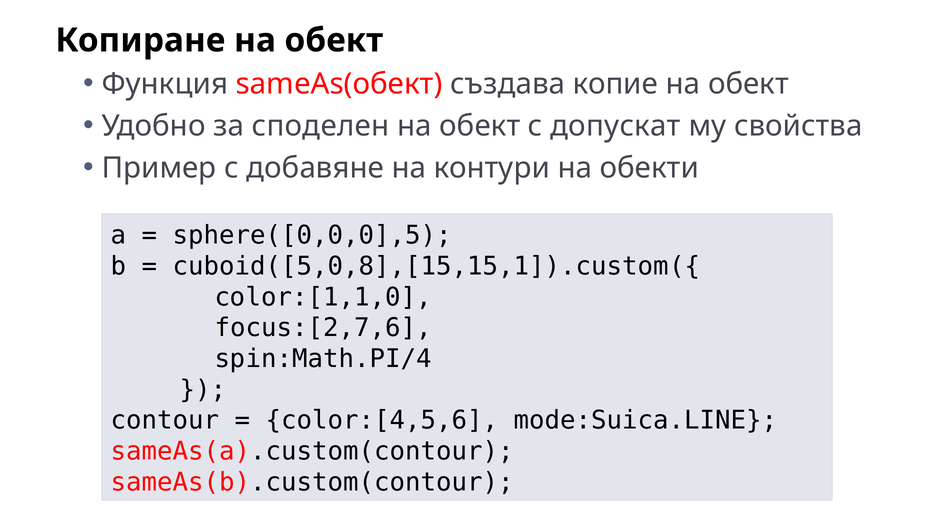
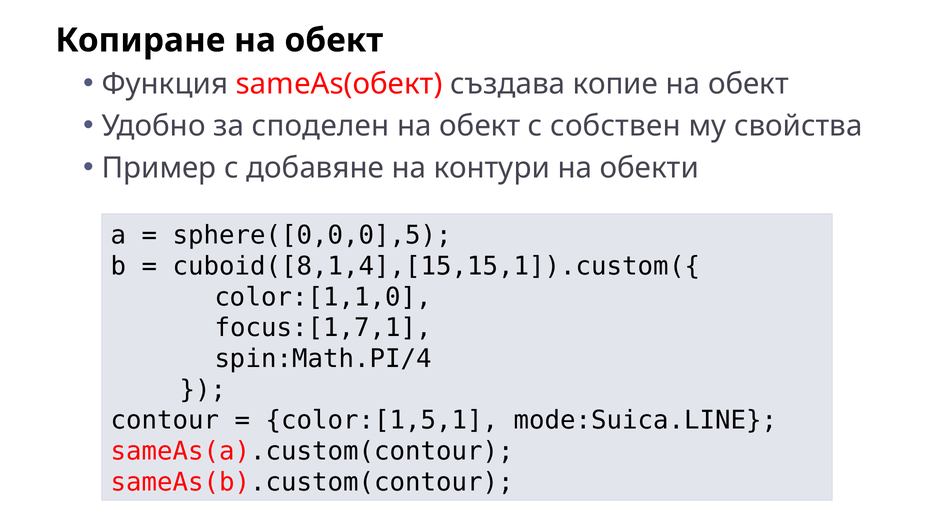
допускат: допускат -> собствен (616, 126)
cuboid([5,0,8],[15,15,1]).custom({: cuboid([5,0,8],[15,15,1]).custom({ -> cuboid([8,1,4],[15,15,1]).custom({ (436, 267)
focus:[2,7,6: focus:[2,7,6 -> focus:[1,7,1 (323, 328)
color:[4,5,6: color:[4,5,6 -> color:[1,5,1 (382, 421)
